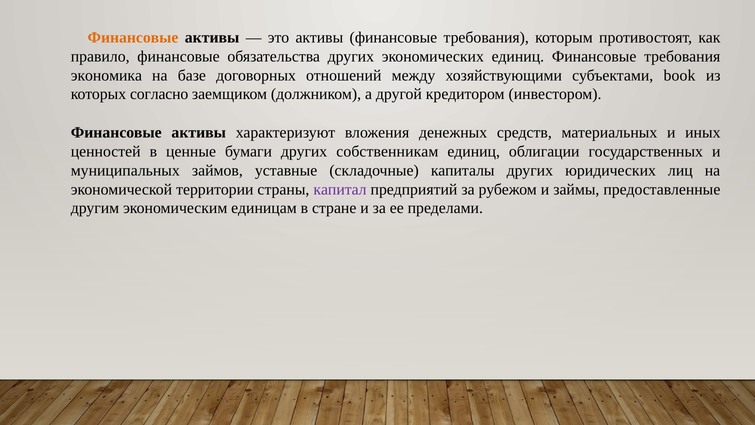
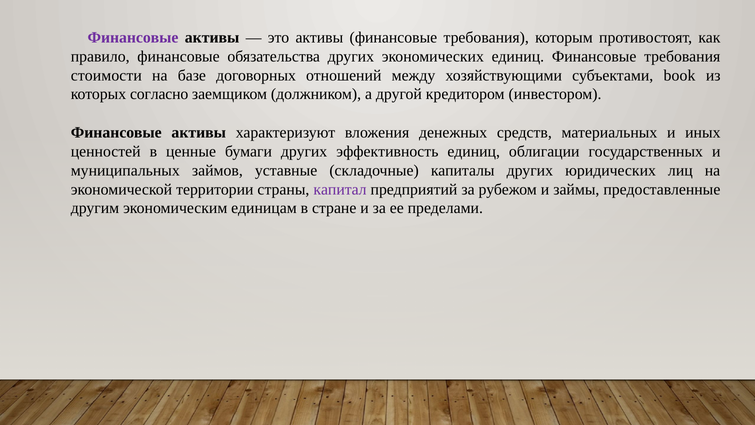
Финансовые colour: orange -> purple (133, 38)
экономика: экономика -> стоимости (106, 75)
собственникам: собственникам -> эффективность (387, 151)
